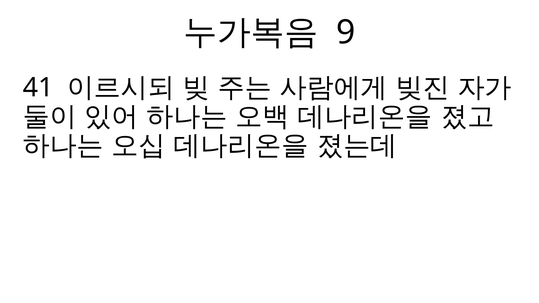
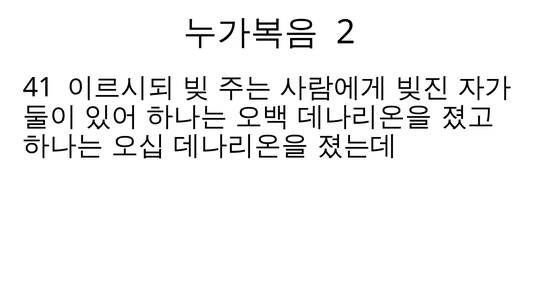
9: 9 -> 2 (346, 32)
